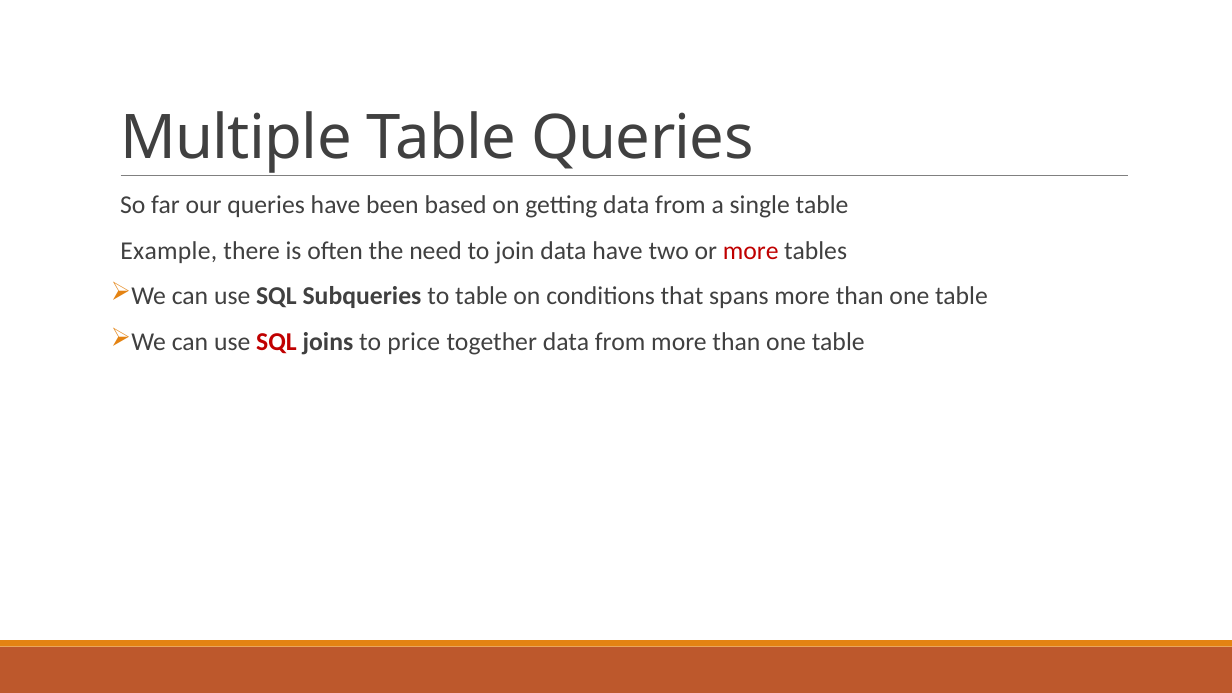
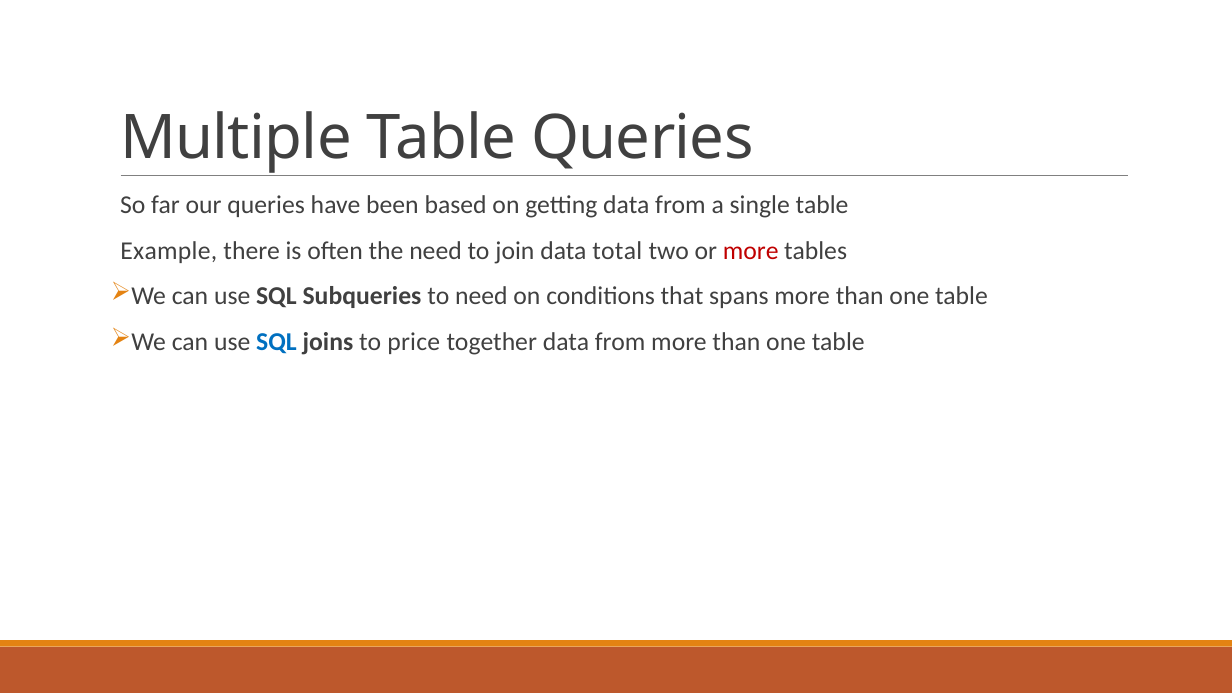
data have: have -> total (617, 251)
to table: table -> need (481, 296)
SQL colour: red -> blue (276, 342)
